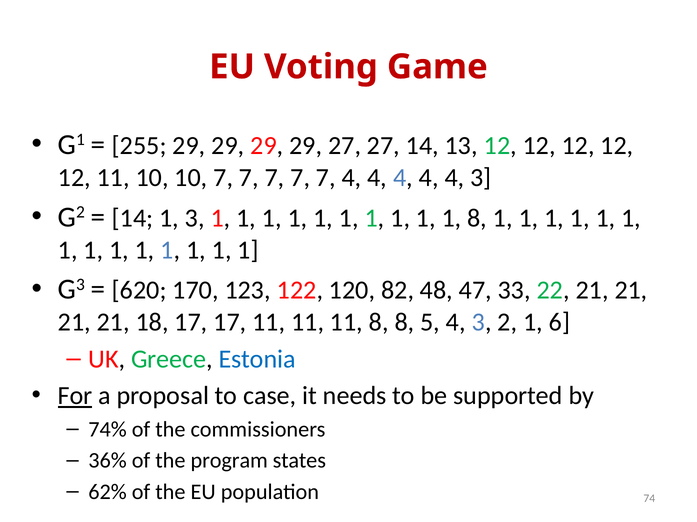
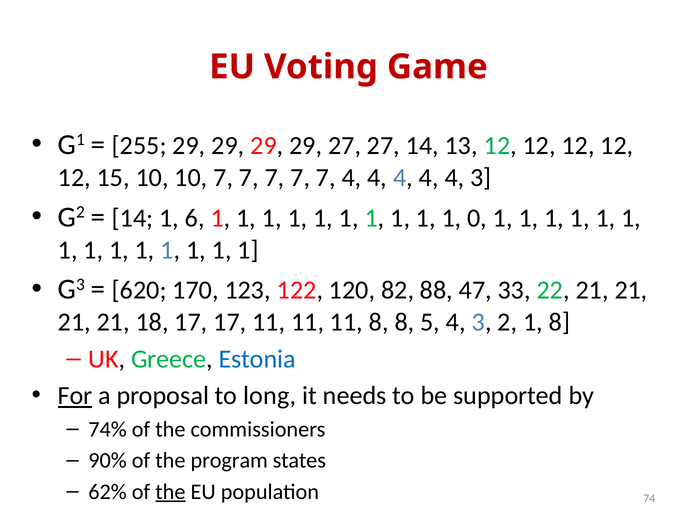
12 11: 11 -> 15 (113, 178)
1 3: 3 -> 6 (195, 218)
1 8: 8 -> 0 (477, 218)
48: 48 -> 88 (436, 291)
1 6: 6 -> 8 (559, 323)
case: case -> long (270, 396)
36%: 36% -> 90% (107, 461)
the underline: none -> present (170, 492)
